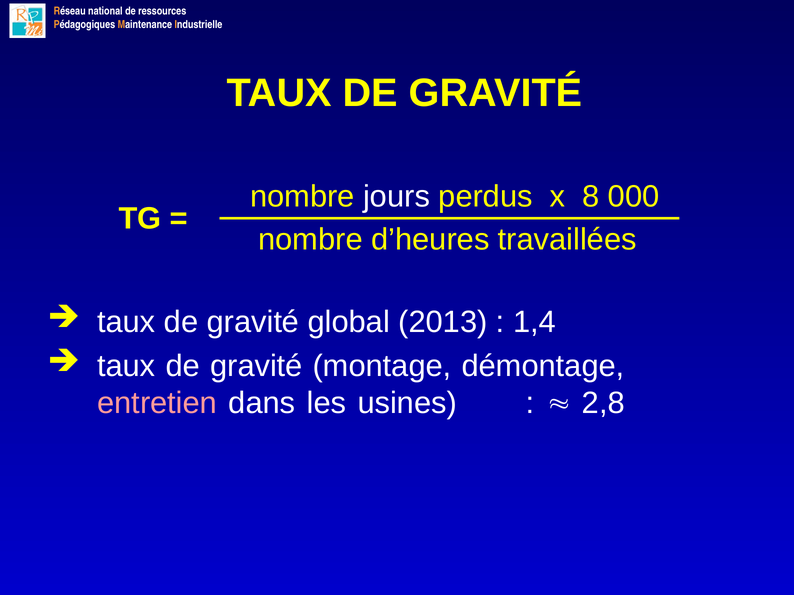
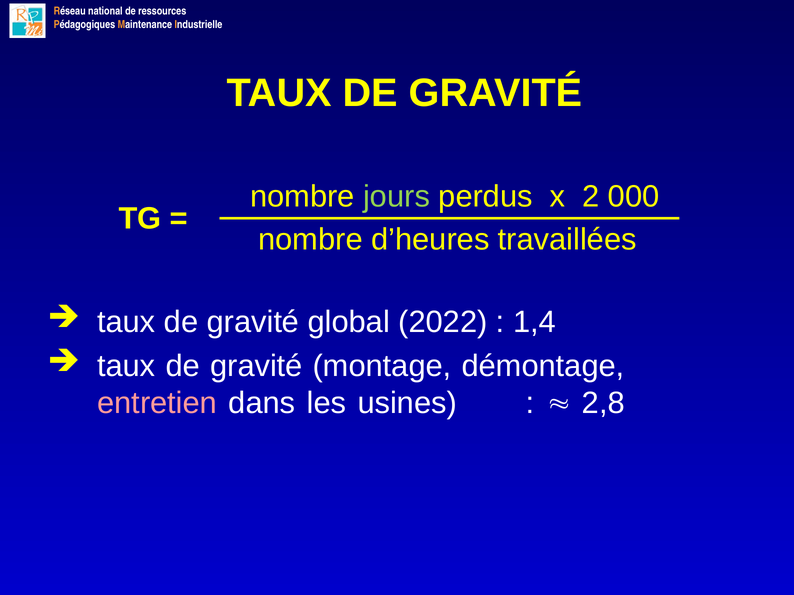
jours colour: white -> light green (397, 197)
8: 8 -> 2 (591, 197)
2013: 2013 -> 2022 (443, 322)
